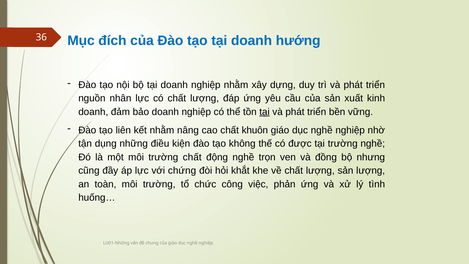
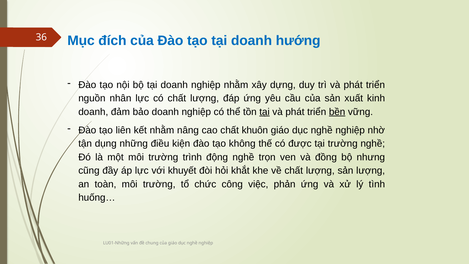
bền underline: none -> present (337, 112)
trường chất: chất -> trình (192, 157)
chứng: chứng -> khuyết (182, 171)
